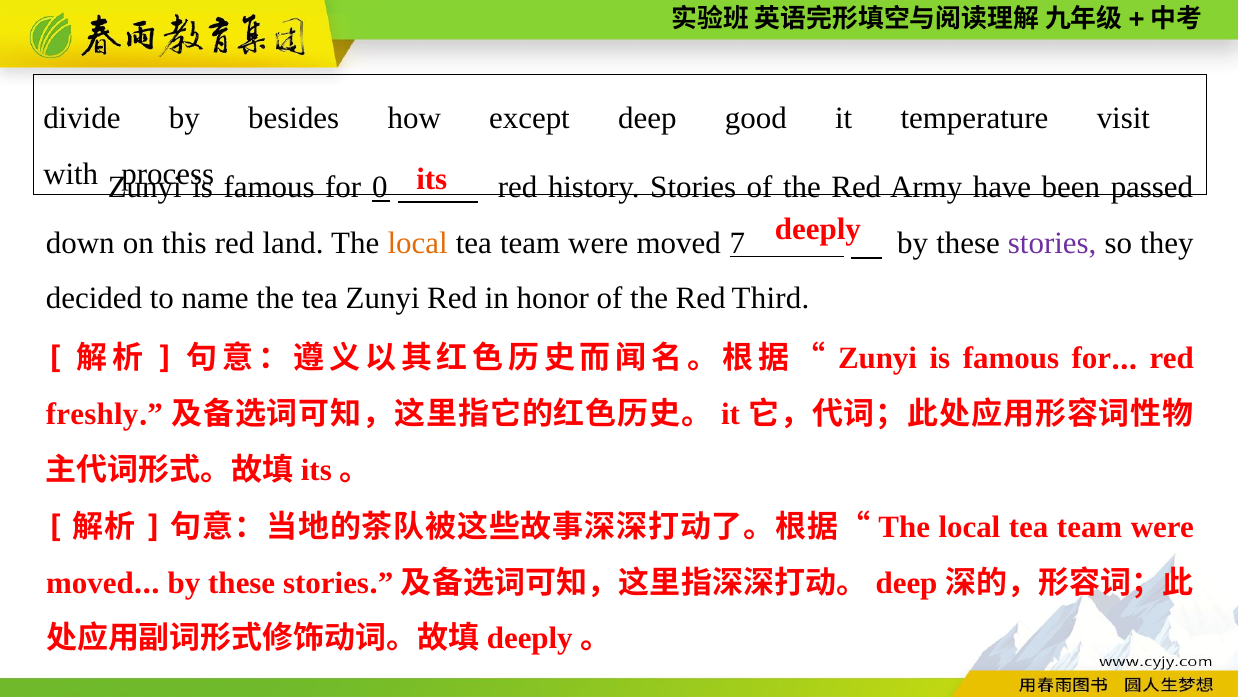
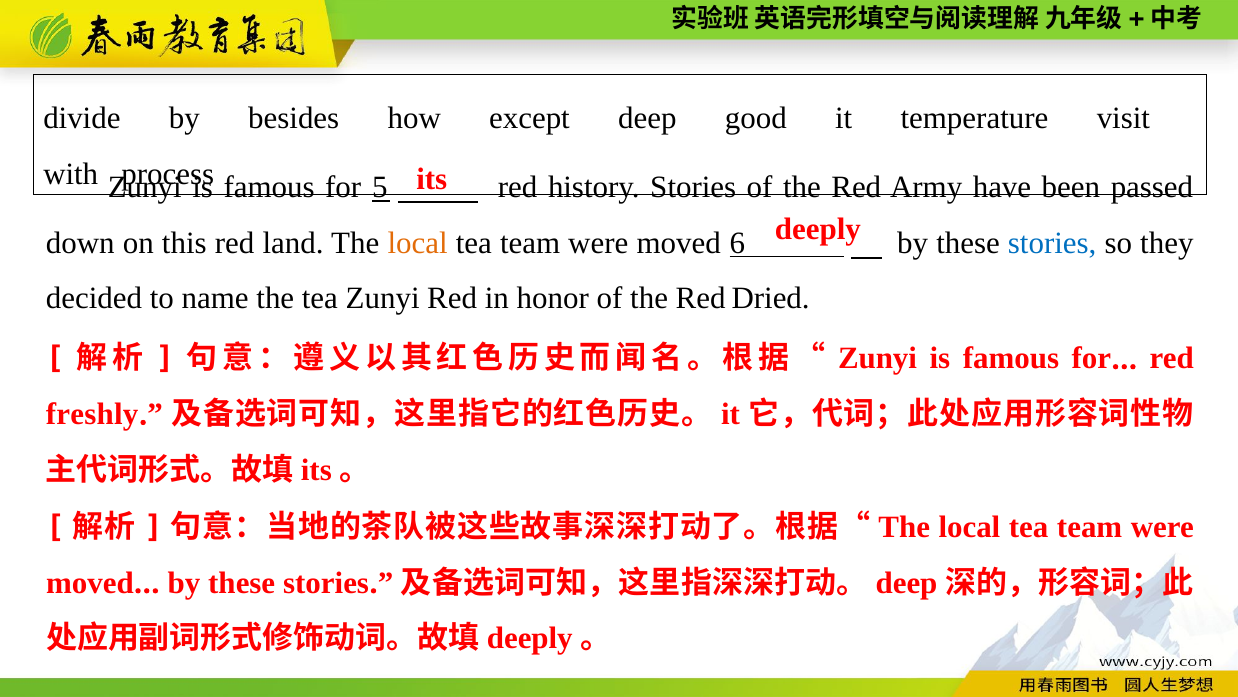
0: 0 -> 5 (380, 187)
7: 7 -> 6 (737, 243)
stories colour: purple -> blue (1052, 243)
Third: Third -> Dried (771, 298)
